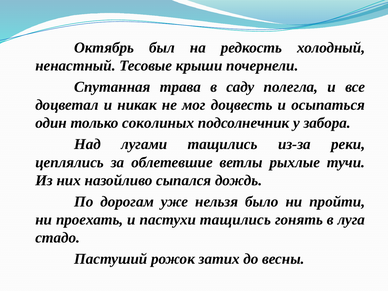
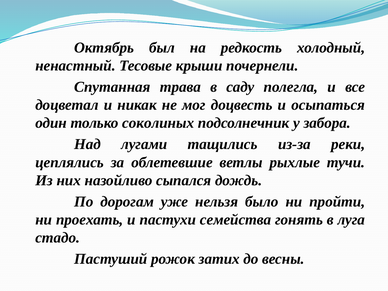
пастухи тащились: тащились -> семейства (236, 220)
